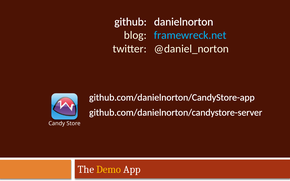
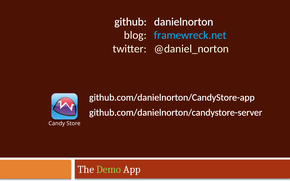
Demo colour: yellow -> light green (109, 170)
